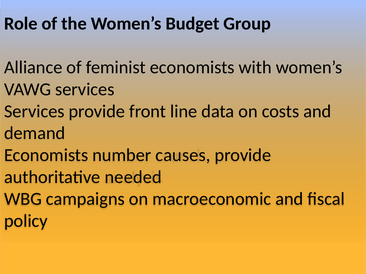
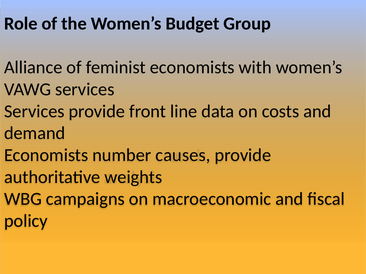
needed: needed -> weights (133, 177)
